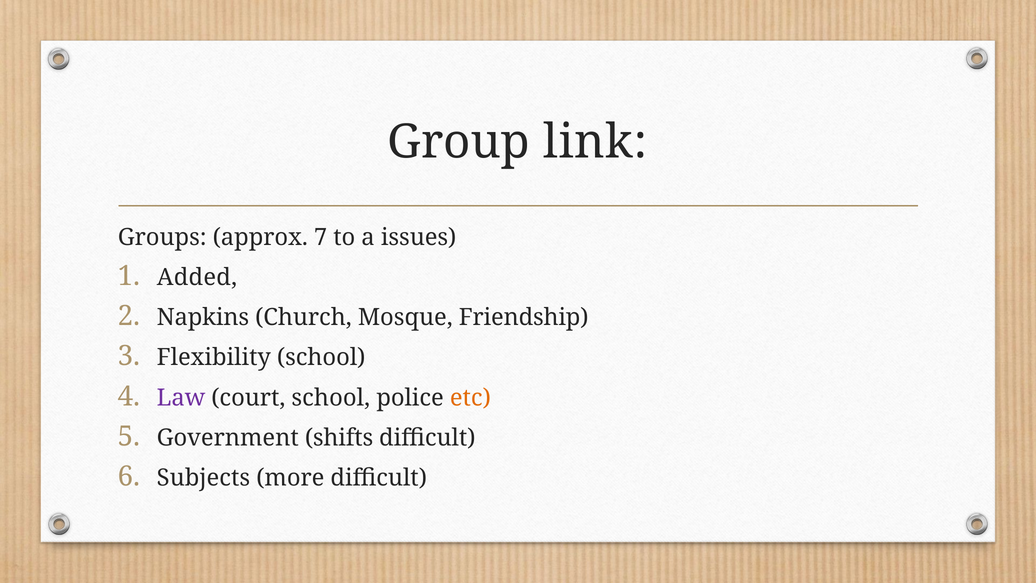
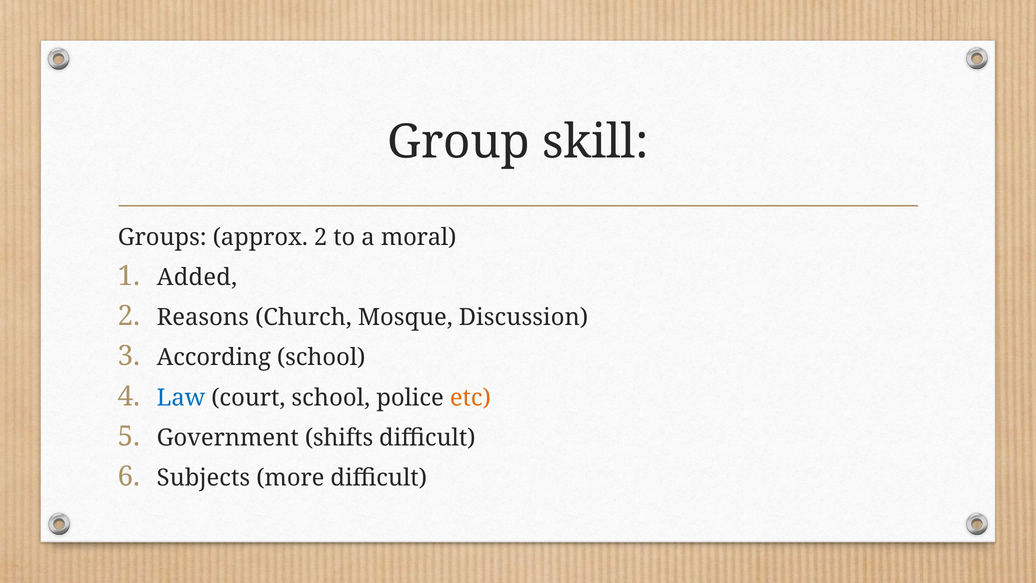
link: link -> skill (596, 142)
approx 7: 7 -> 2 (321, 237)
issues: issues -> moral (419, 237)
Napkins: Napkins -> Reasons (203, 317)
Friendship: Friendship -> Discussion (523, 317)
Flexibility: Flexibility -> According (214, 357)
Law colour: purple -> blue (181, 398)
